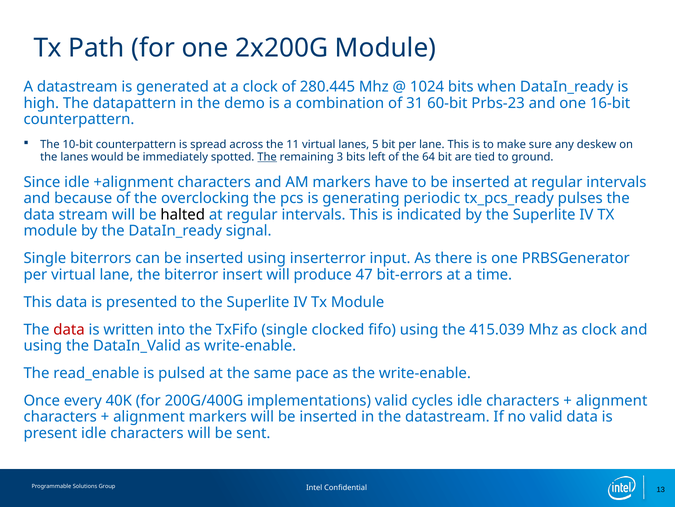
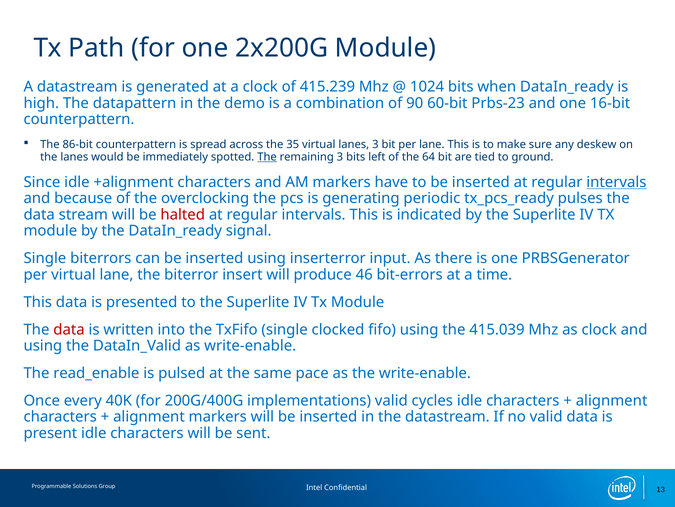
280.445: 280.445 -> 415.239 (327, 87)
31: 31 -> 90 (415, 103)
10-bit: 10-bit -> 86-bit (78, 145)
11: 11 -> 35 (293, 145)
lanes 5: 5 -> 3 (375, 145)
intervals underline: none -> present (616, 182)
halted colour: black -> red (183, 214)
47: 47 -> 46 (364, 274)
